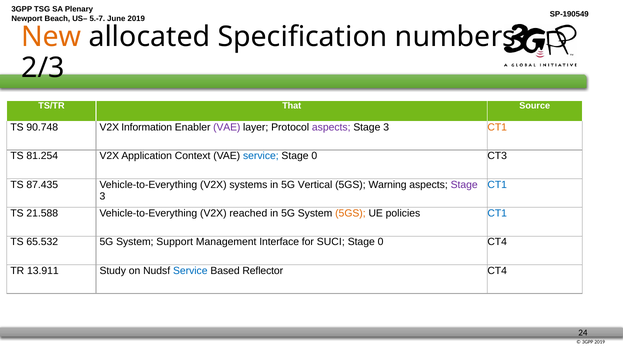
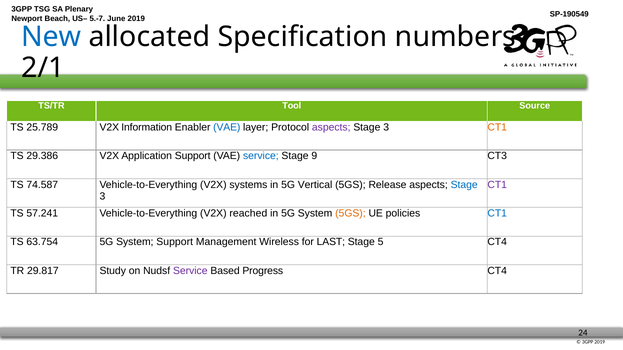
New colour: orange -> blue (51, 37)
2/3: 2/3 -> 2/1 (43, 68)
That: That -> Tool (292, 106)
90.748: 90.748 -> 25.789 (42, 127)
VAE colour: purple -> blue (227, 127)
81.254: 81.254 -> 29.386 (42, 156)
Application Context: Context -> Support (193, 156)
0: 0 -> 9 (314, 156)
87.435: 87.435 -> 74.587 (42, 185)
Warning: Warning -> Release (387, 185)
Stage colour: purple -> blue (464, 185)
CT1 colour: blue -> purple (497, 185)
21.588: 21.588 -> 57.241 (42, 214)
65.532: 65.532 -> 63.754 (42, 242)
Interface: Interface -> Wireless (279, 242)
SUCI: SUCI -> LAST (331, 242)
0: 0 -> 5 (381, 242)
13.911: 13.911 -> 29.817 (43, 271)
Service colour: blue -> purple (190, 271)
Reflector: Reflector -> Progress (263, 271)
